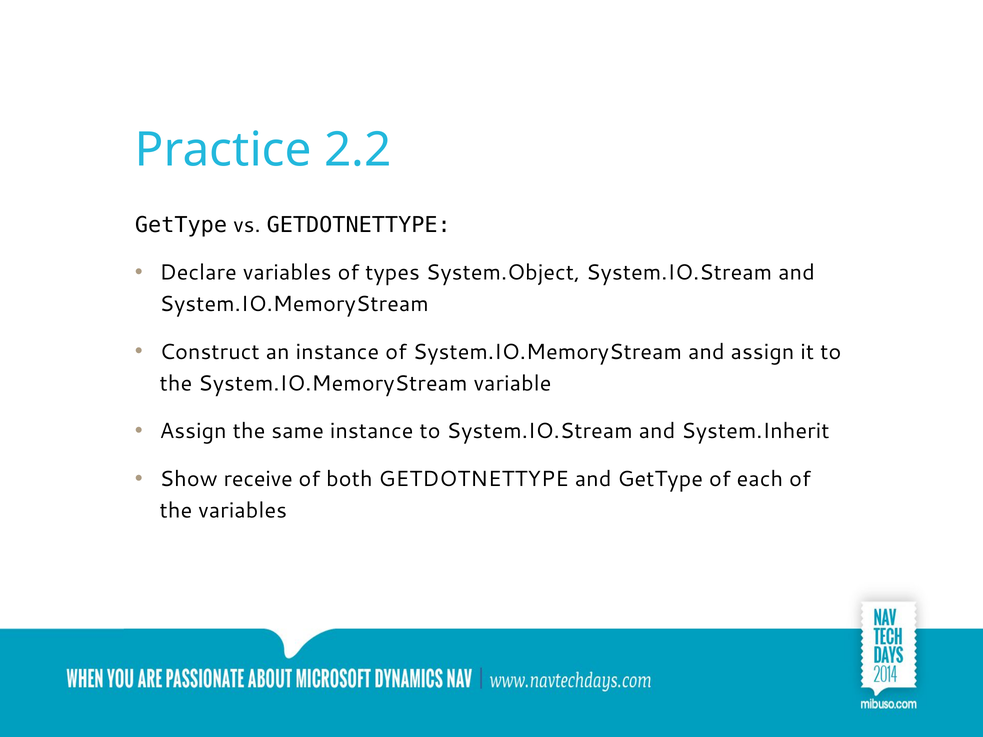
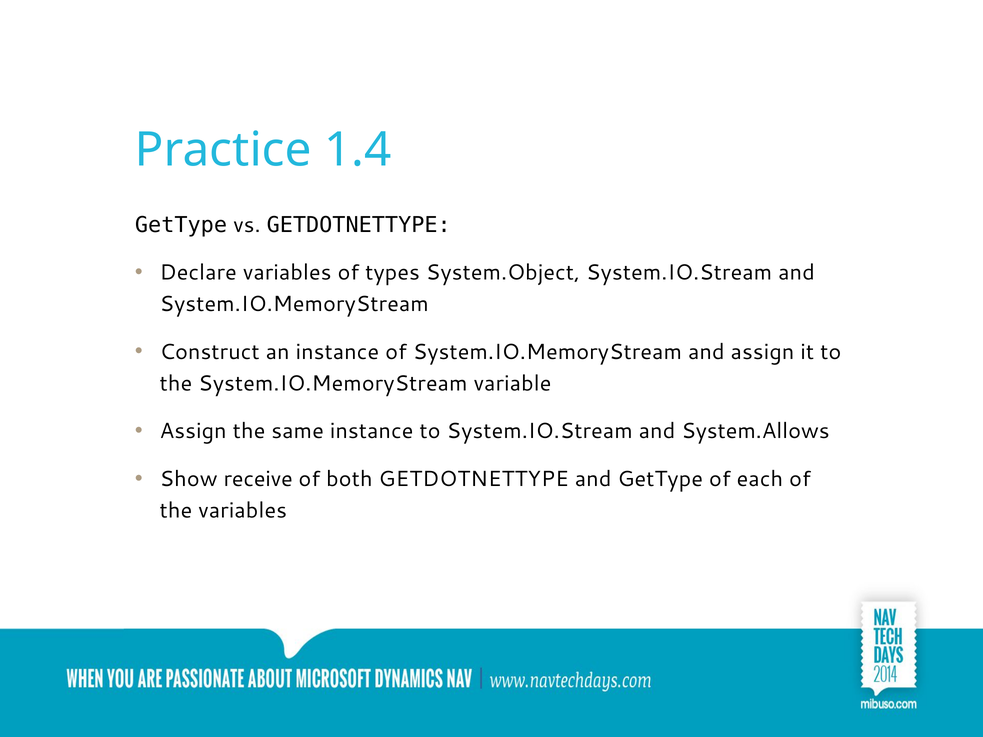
2.2: 2.2 -> 1.4 (358, 150)
System.Inherit: System.Inherit -> System.Allows (755, 431)
